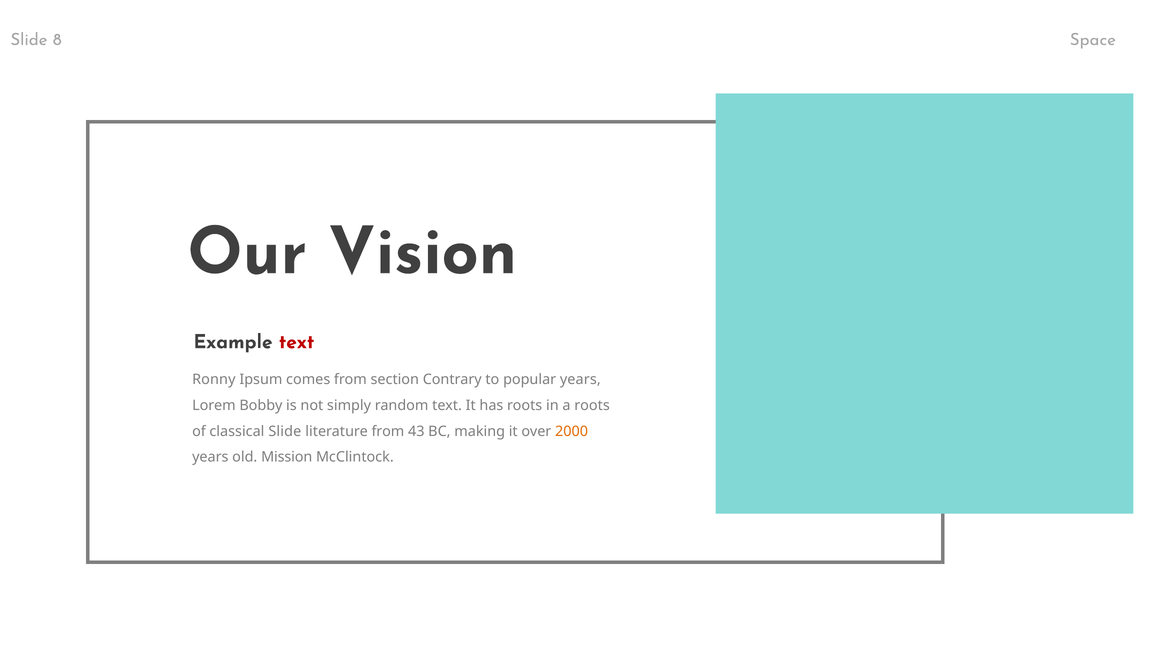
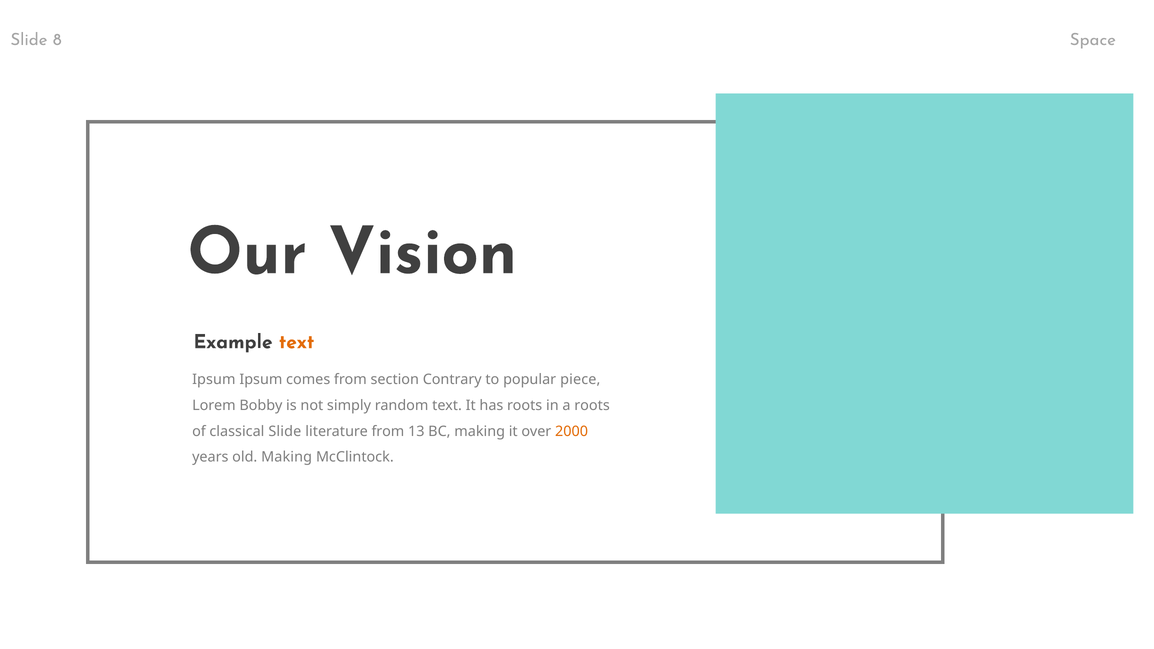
text colour: red -> orange (297, 342)
Ronny: Ronny -> Ipsum (214, 379)
popular years: years -> piece (580, 379)
43: 43 -> 13 (416, 431)
old Mission: Mission -> Making (287, 457)
